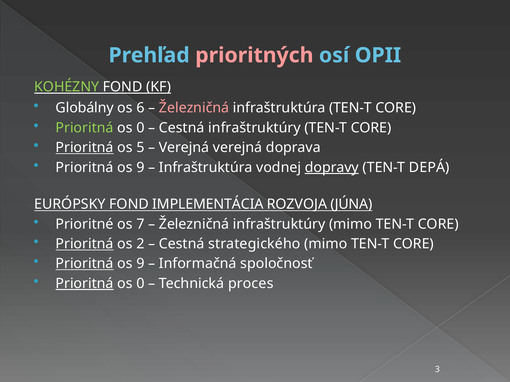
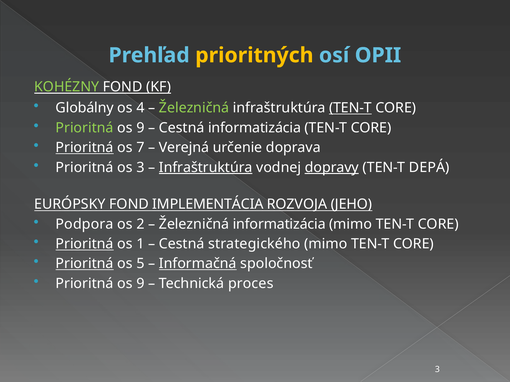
prioritných colour: pink -> yellow (254, 55)
6: 6 -> 4 (140, 108)
Železničná colour: pink -> light green (194, 108)
TEN-T underline: none -> present (350, 108)
0: 0 -> 9 (140, 128)
Cestná infraštruktúry: infraštruktúry -> informatizácia (255, 128)
5: 5 -> 7 (140, 148)
Verejná verejná: verejná -> určenie (238, 148)
9: 9 -> 3 (140, 168)
Infraštruktúra underline: none -> present (206, 168)
JÚNA: JÚNA -> JEHO (351, 204)
Prioritné: Prioritné -> Podpora (85, 224)
7: 7 -> 2 (140, 224)
Železničná infraštruktúry: infraštruktúry -> informatizácia (279, 224)
2: 2 -> 1 (140, 244)
9: 9 -> 5 (140, 264)
Informačná underline: none -> present (198, 264)
Prioritná underline: present -> none (85, 284)
0: 0 -> 9 (140, 284)
